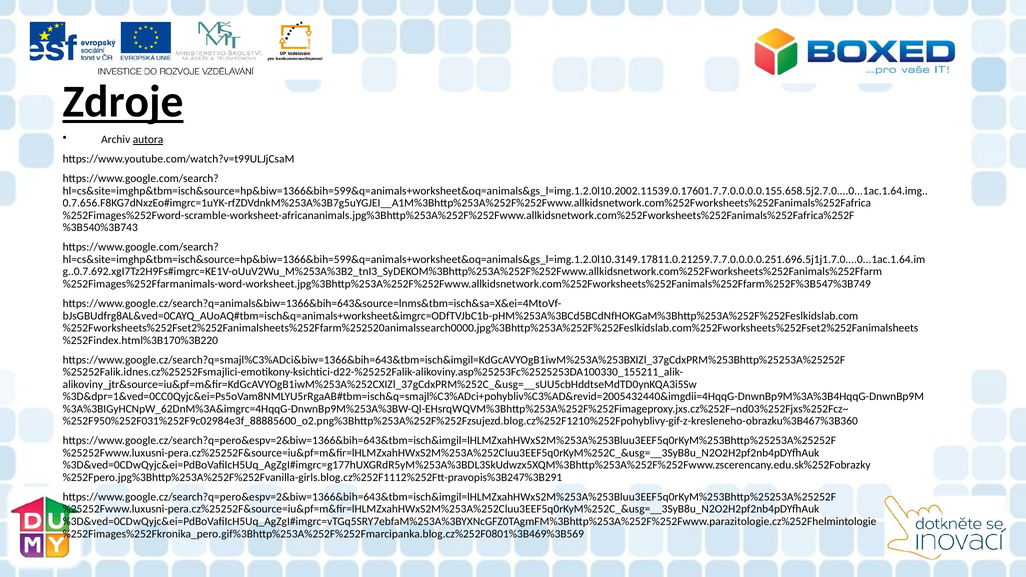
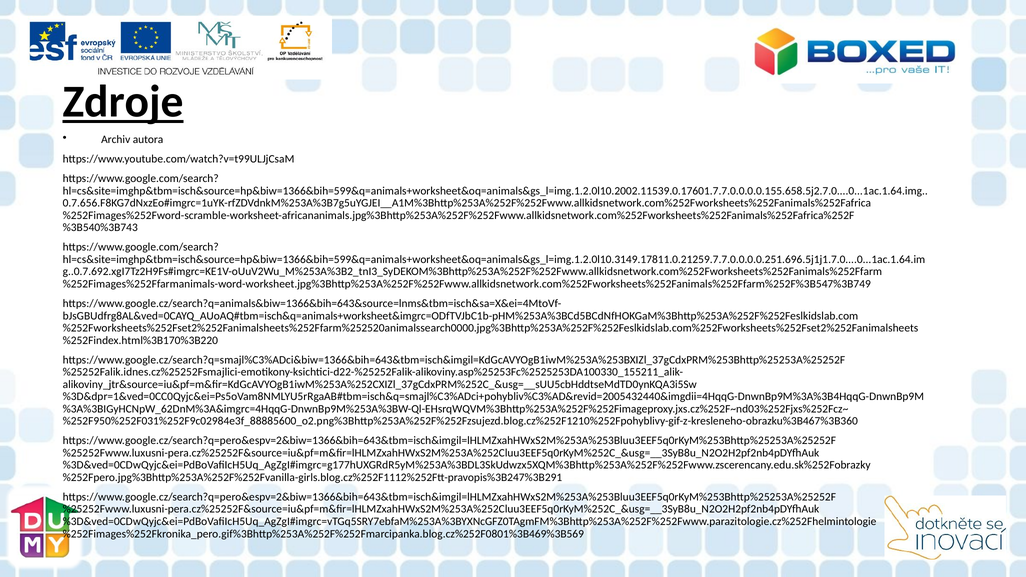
autora underline: present -> none (148, 140)
